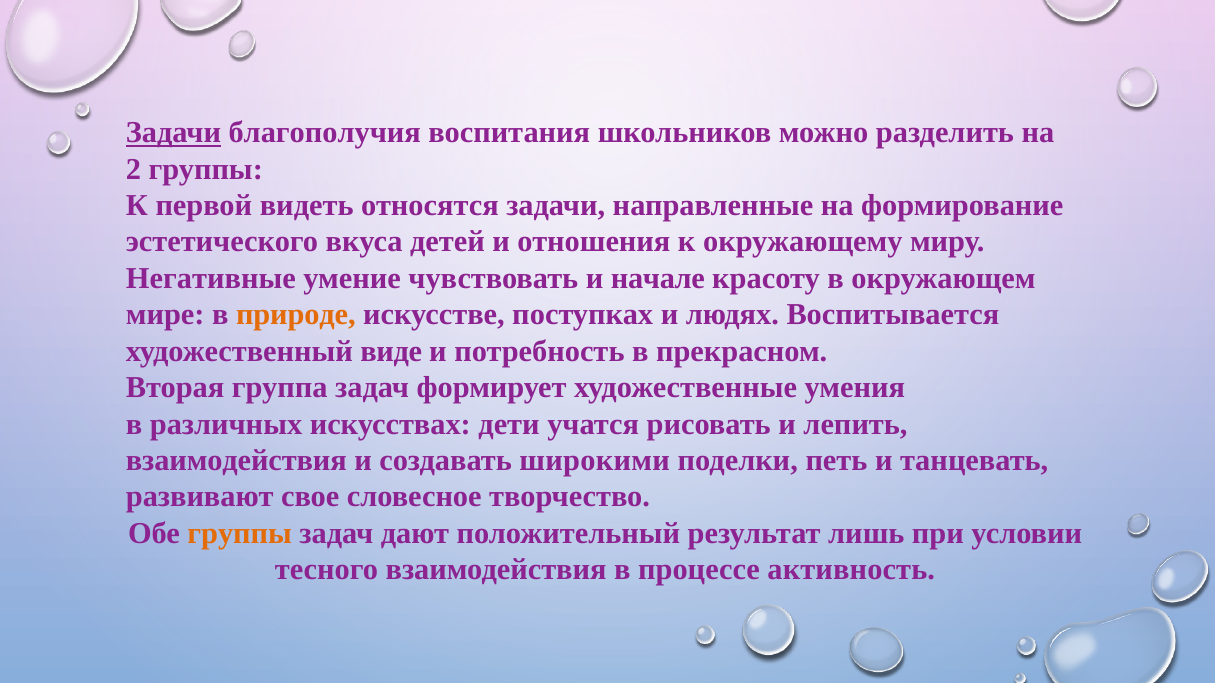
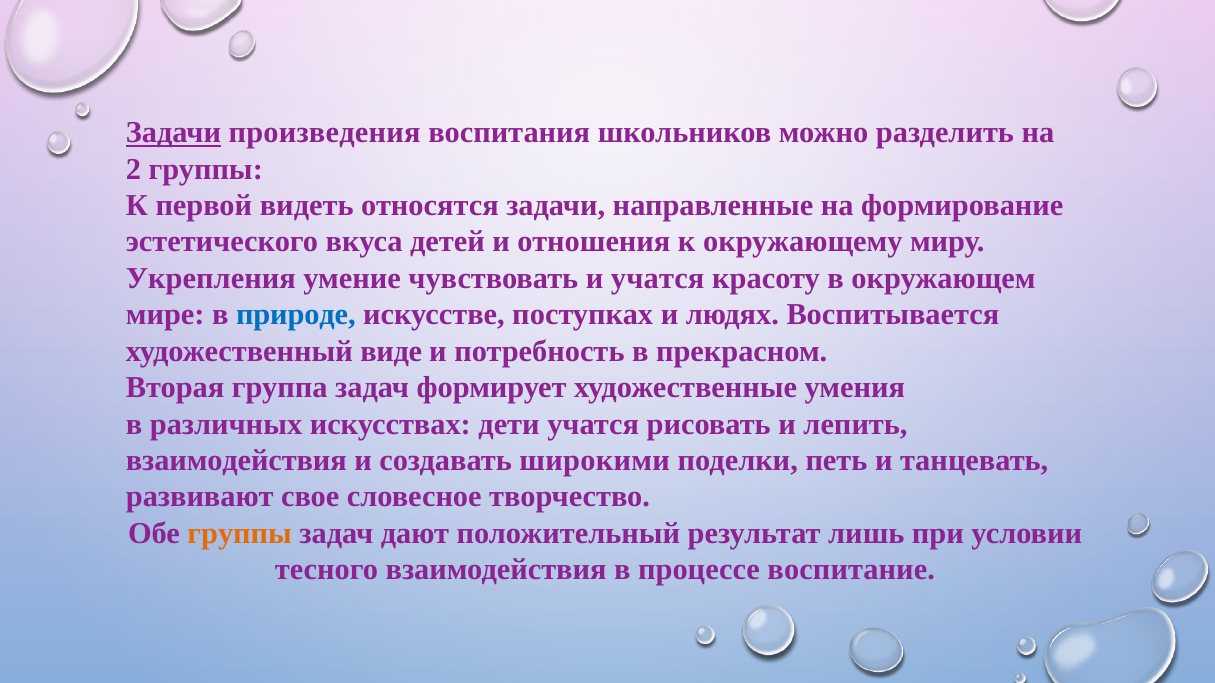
благополучия: благополучия -> произведения (325, 133)
Негативные: Негативные -> Укрепления (211, 278)
и начале: начале -> учатся (658, 278)
природе colour: orange -> blue (296, 315)
активность: активность -> воспитание (851, 570)
